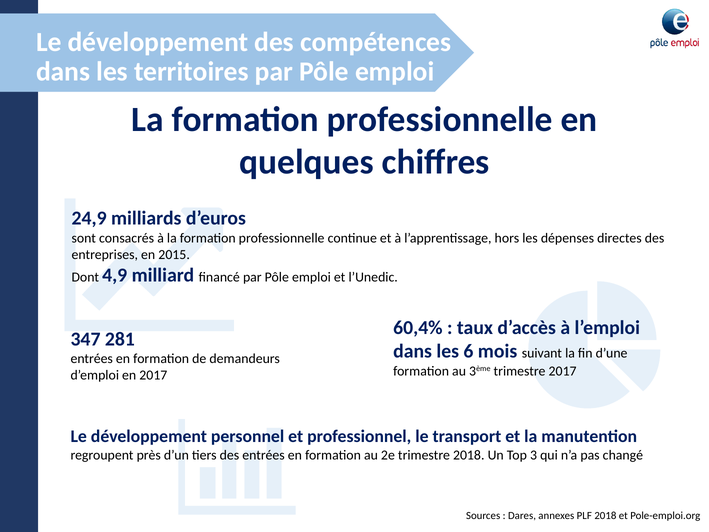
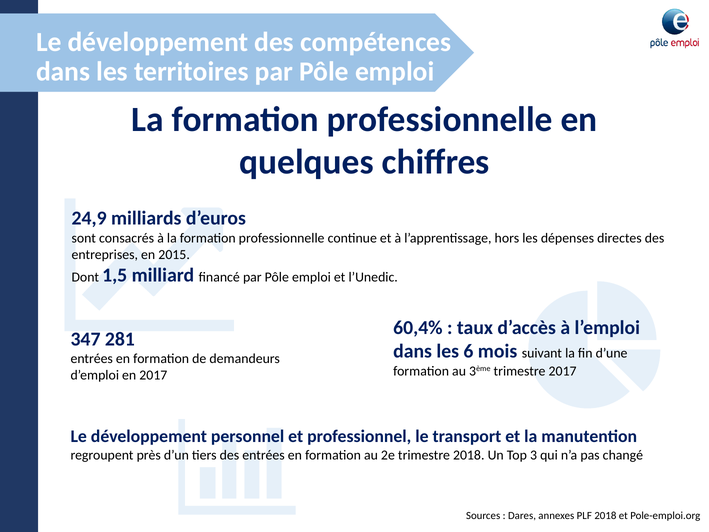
4,9: 4,9 -> 1,5 (115, 275)
